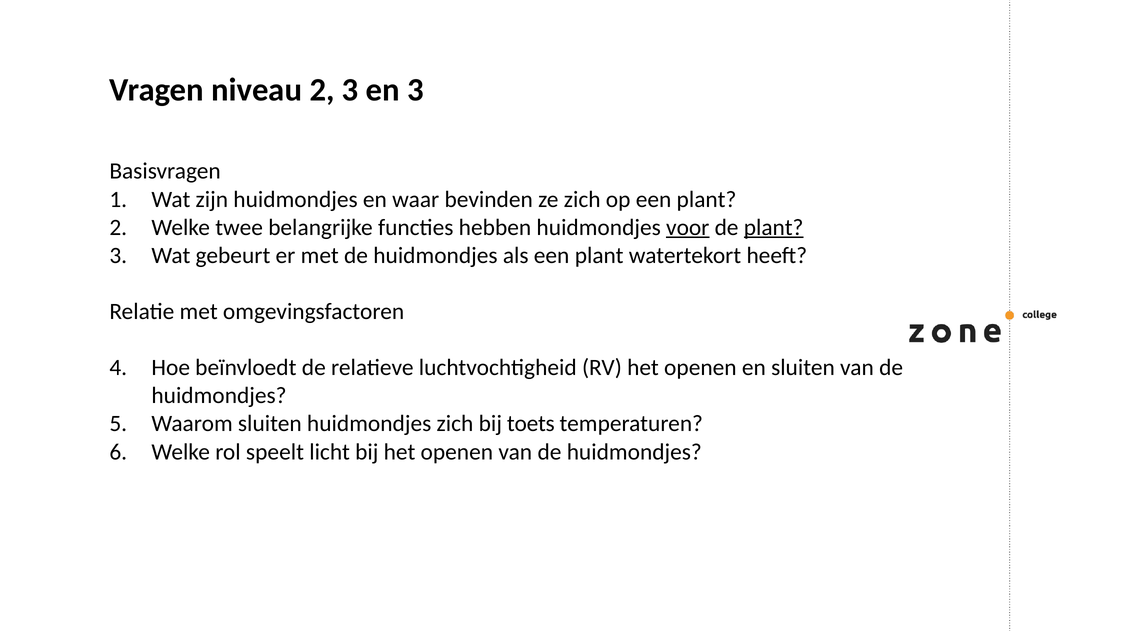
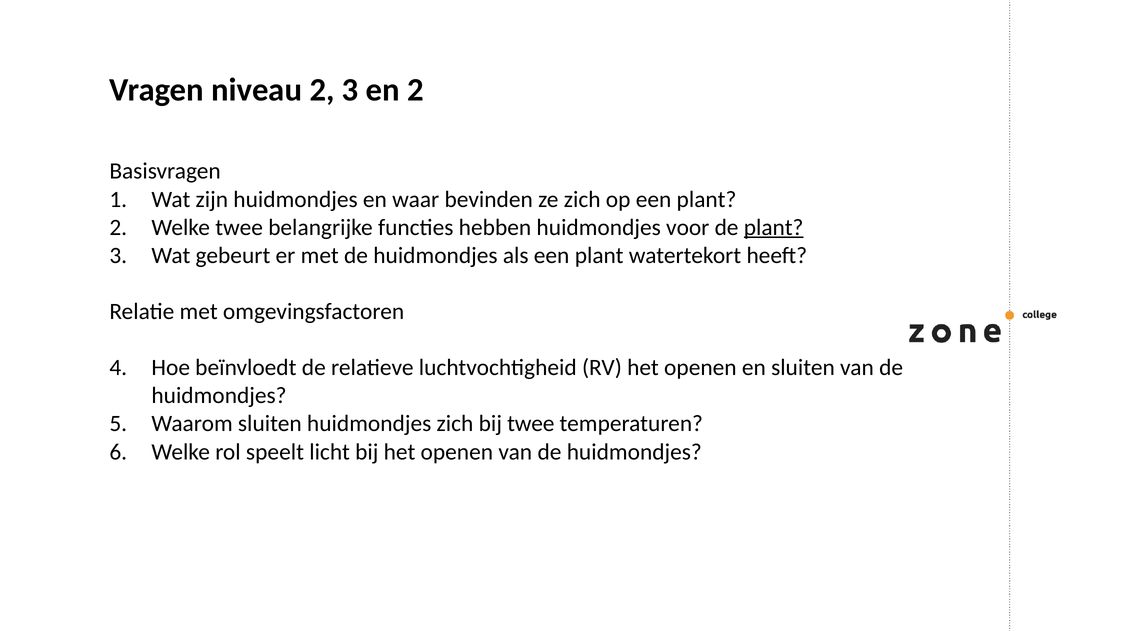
en 3: 3 -> 2 (415, 90)
voor underline: present -> none (688, 227)
bij toets: toets -> twee (531, 424)
